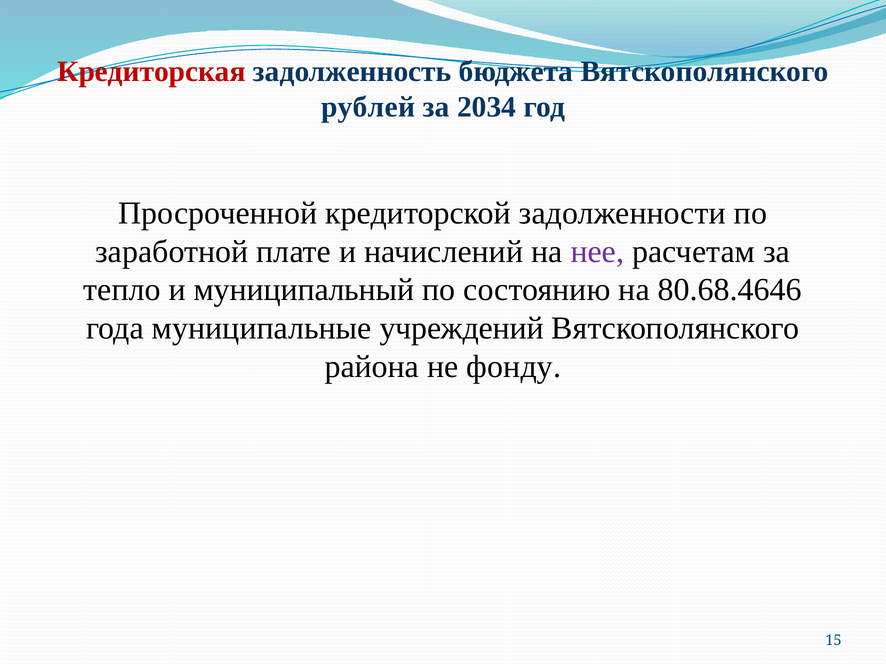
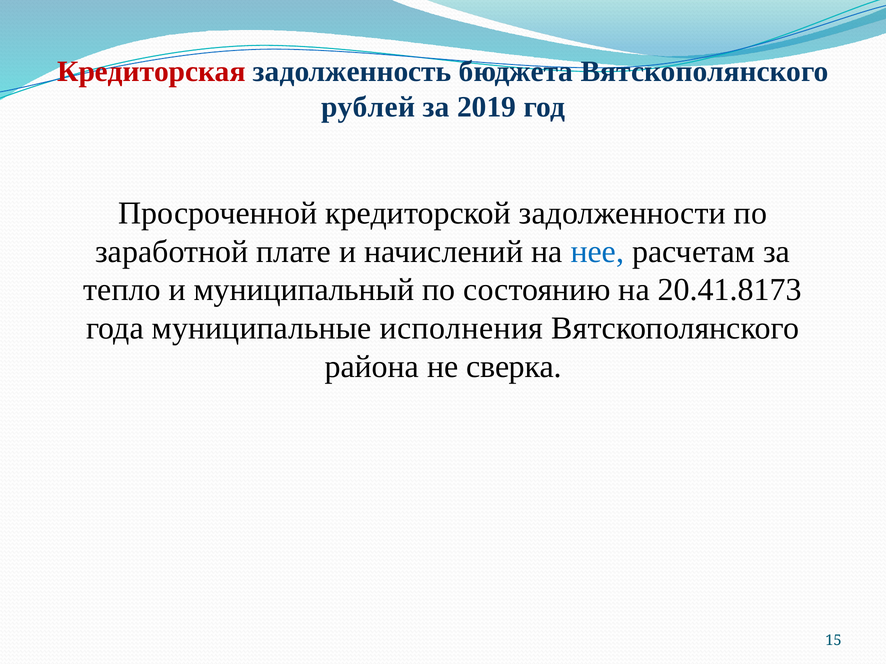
2034: 2034 -> 2019 (487, 107)
нее colour: purple -> blue (597, 252)
80.68.4646: 80.68.4646 -> 20.41.8173 (730, 290)
учреждений: учреждений -> исполнения (461, 328)
фонду: фонду -> сверка (514, 367)
